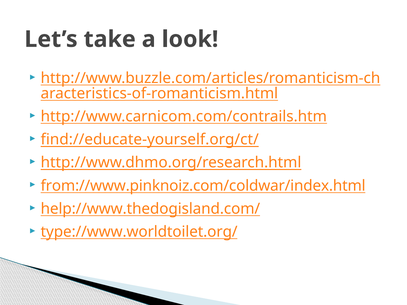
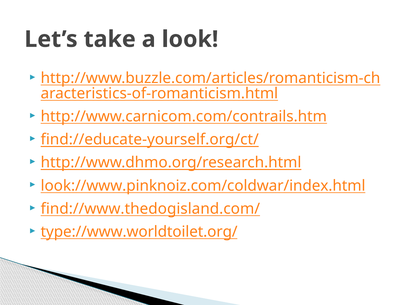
from://www.pinknoiz.com/coldwar/index.html: from://www.pinknoiz.com/coldwar/index.html -> look://www.pinknoiz.com/coldwar/index.html (203, 186)
help://www.thedogisland.com/: help://www.thedogisland.com/ -> find://www.thedogisland.com/ (150, 209)
